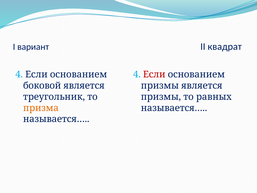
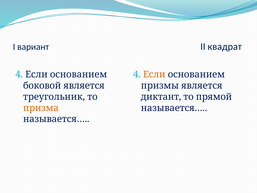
Если colour: red -> orange (154, 74)
призмы: призмы -> диктант (161, 97)
равных: равных -> прямой (214, 97)
